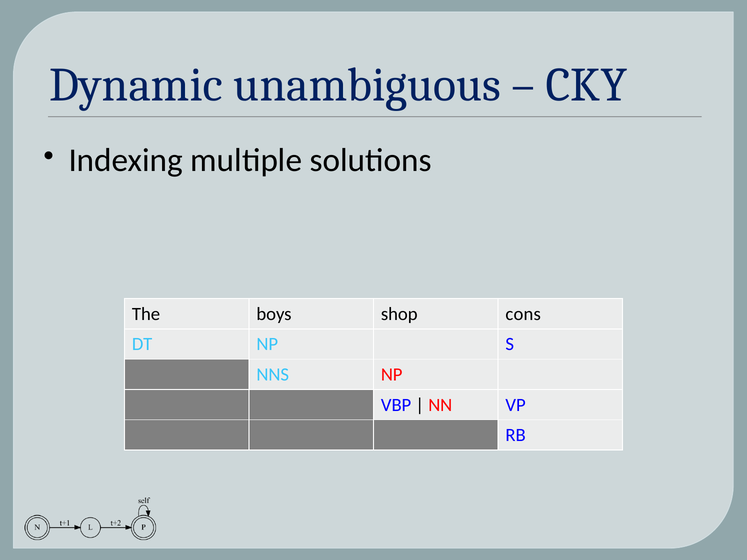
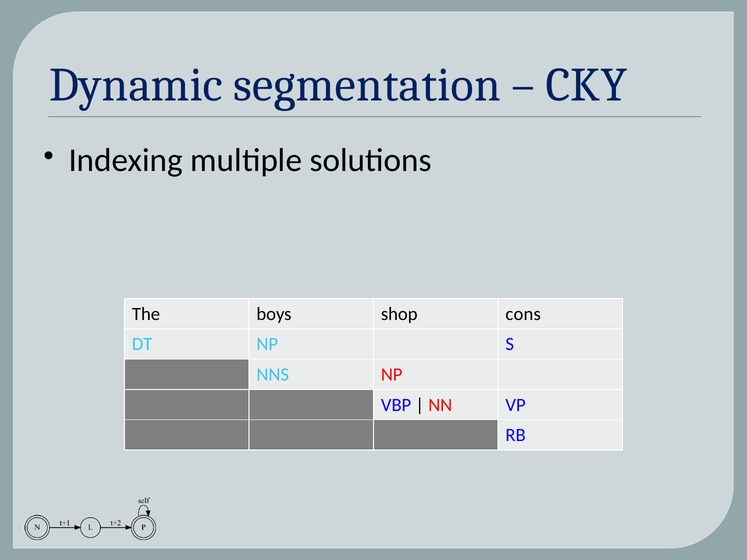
unambiguous: unambiguous -> segmentation (367, 85)
